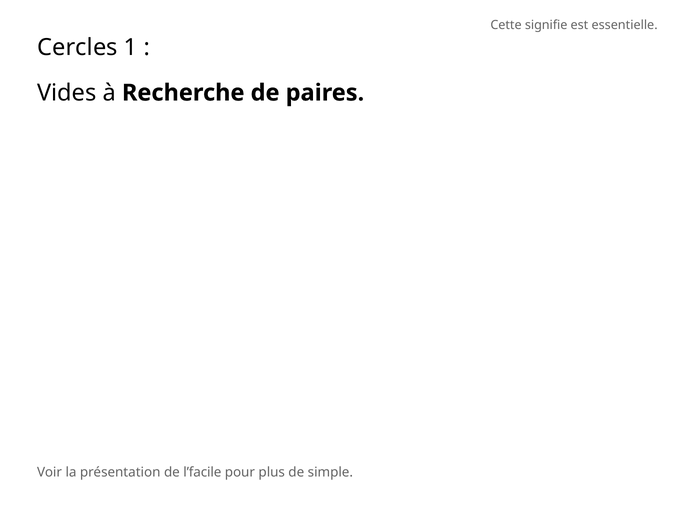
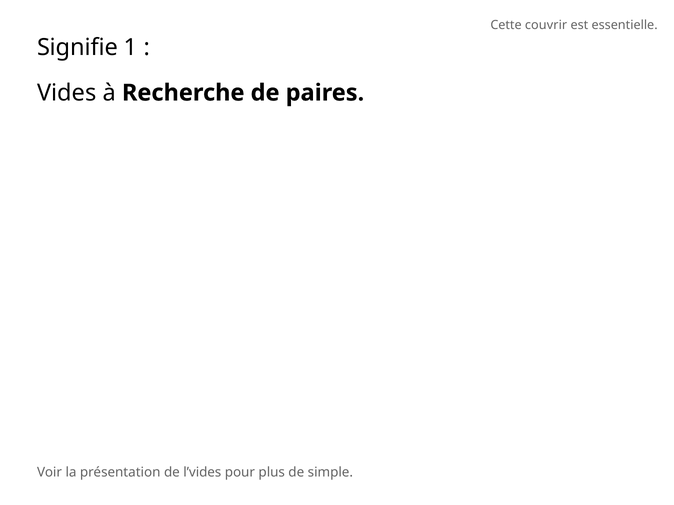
signifie: signifie -> couvrir (546, 25)
Cercles: Cercles -> Signifie (78, 47)
l’facile: l’facile -> l’vides (202, 473)
